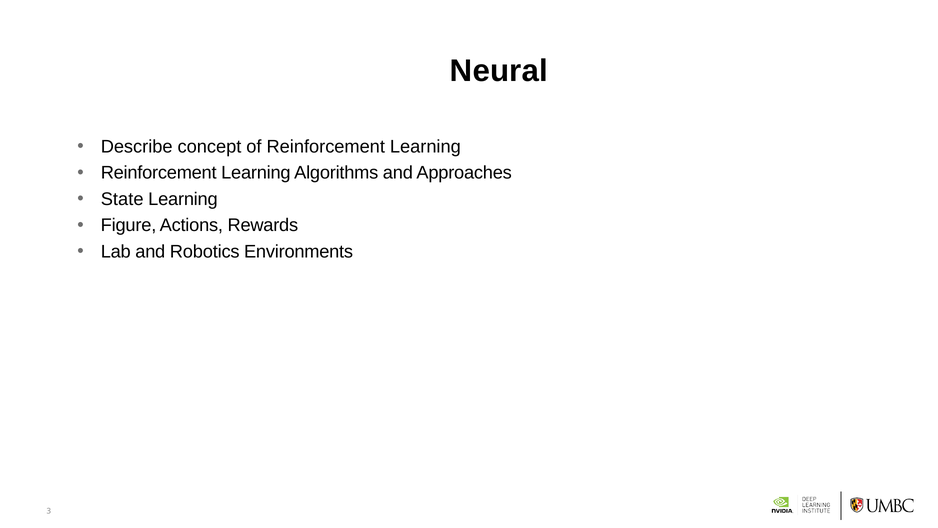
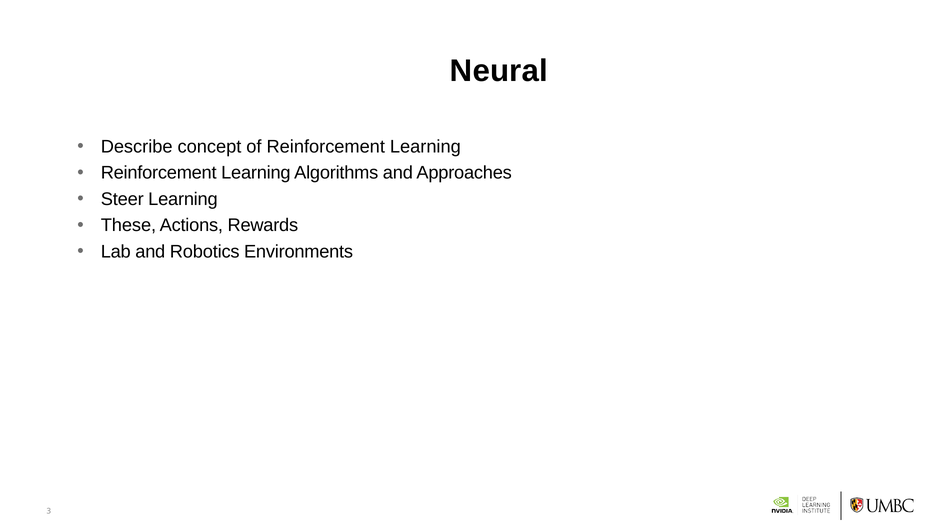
State: State -> Steer (122, 199)
Figure: Figure -> These (128, 225)
